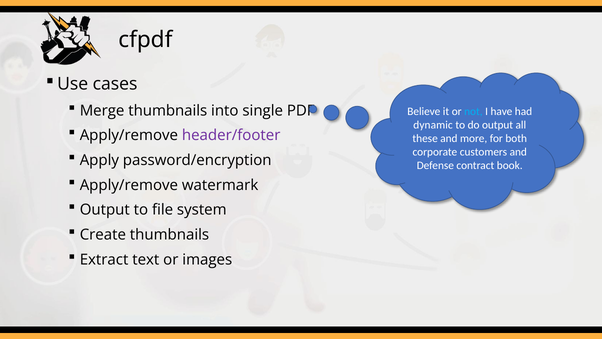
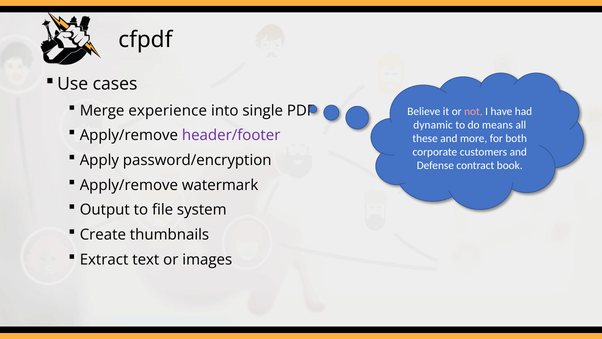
Merge thumbnails: thumbnails -> experience (168, 110)
not colour: light blue -> pink (473, 111)
do output: output -> means (497, 125)
